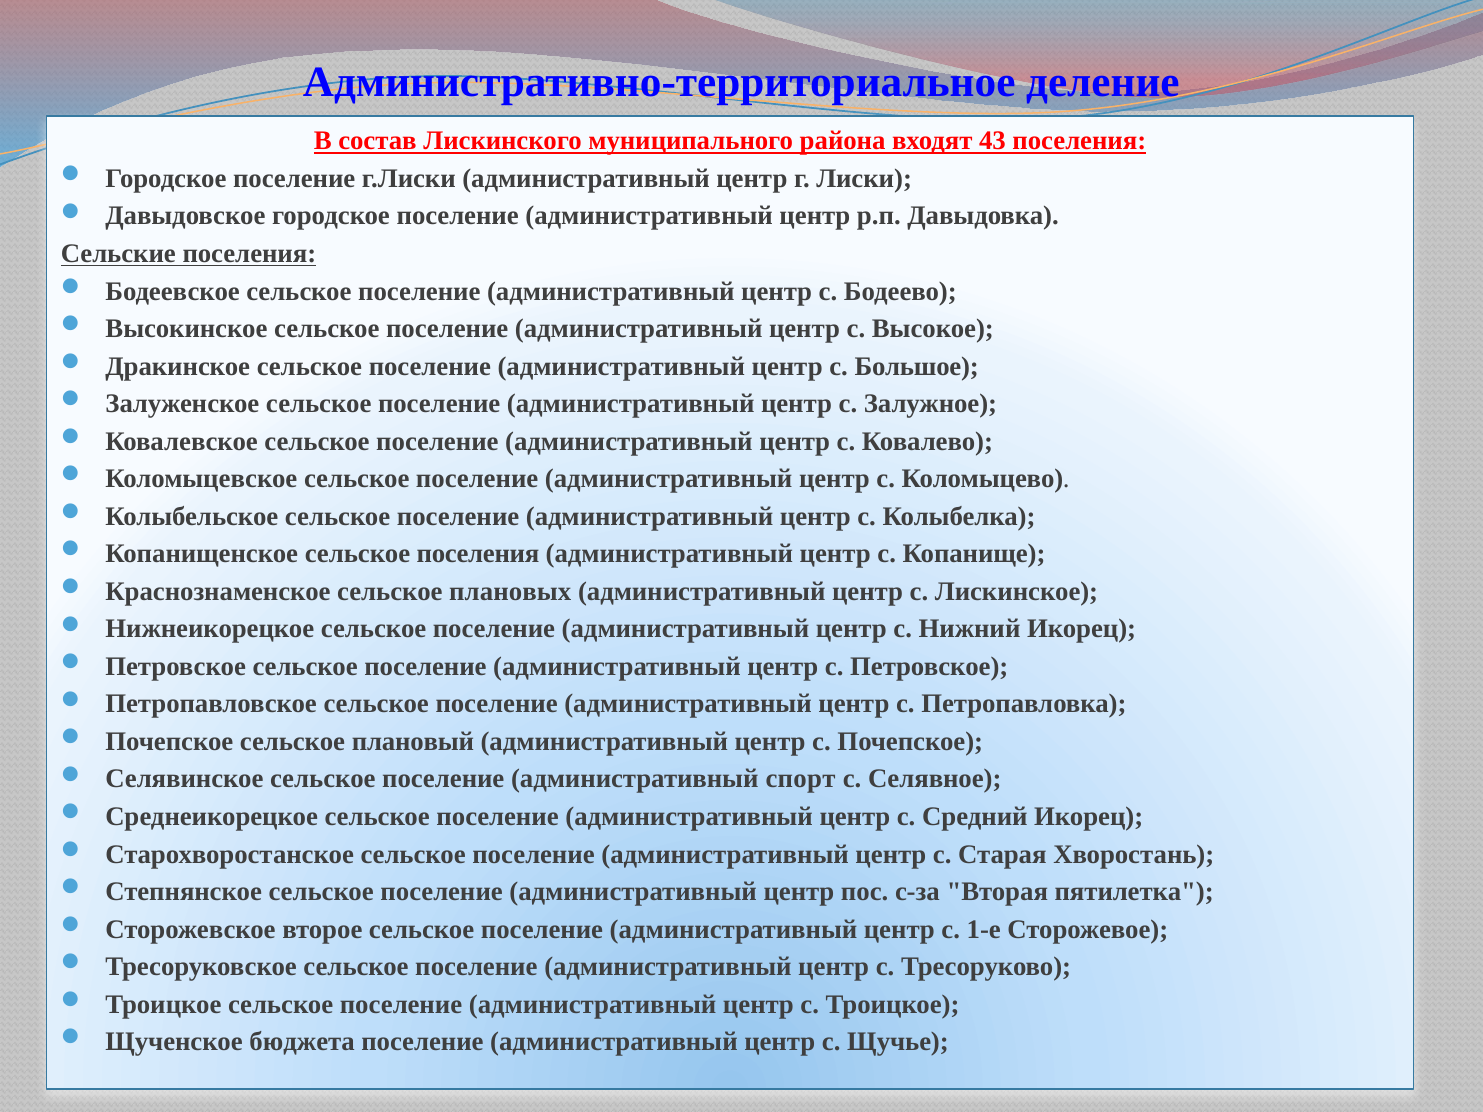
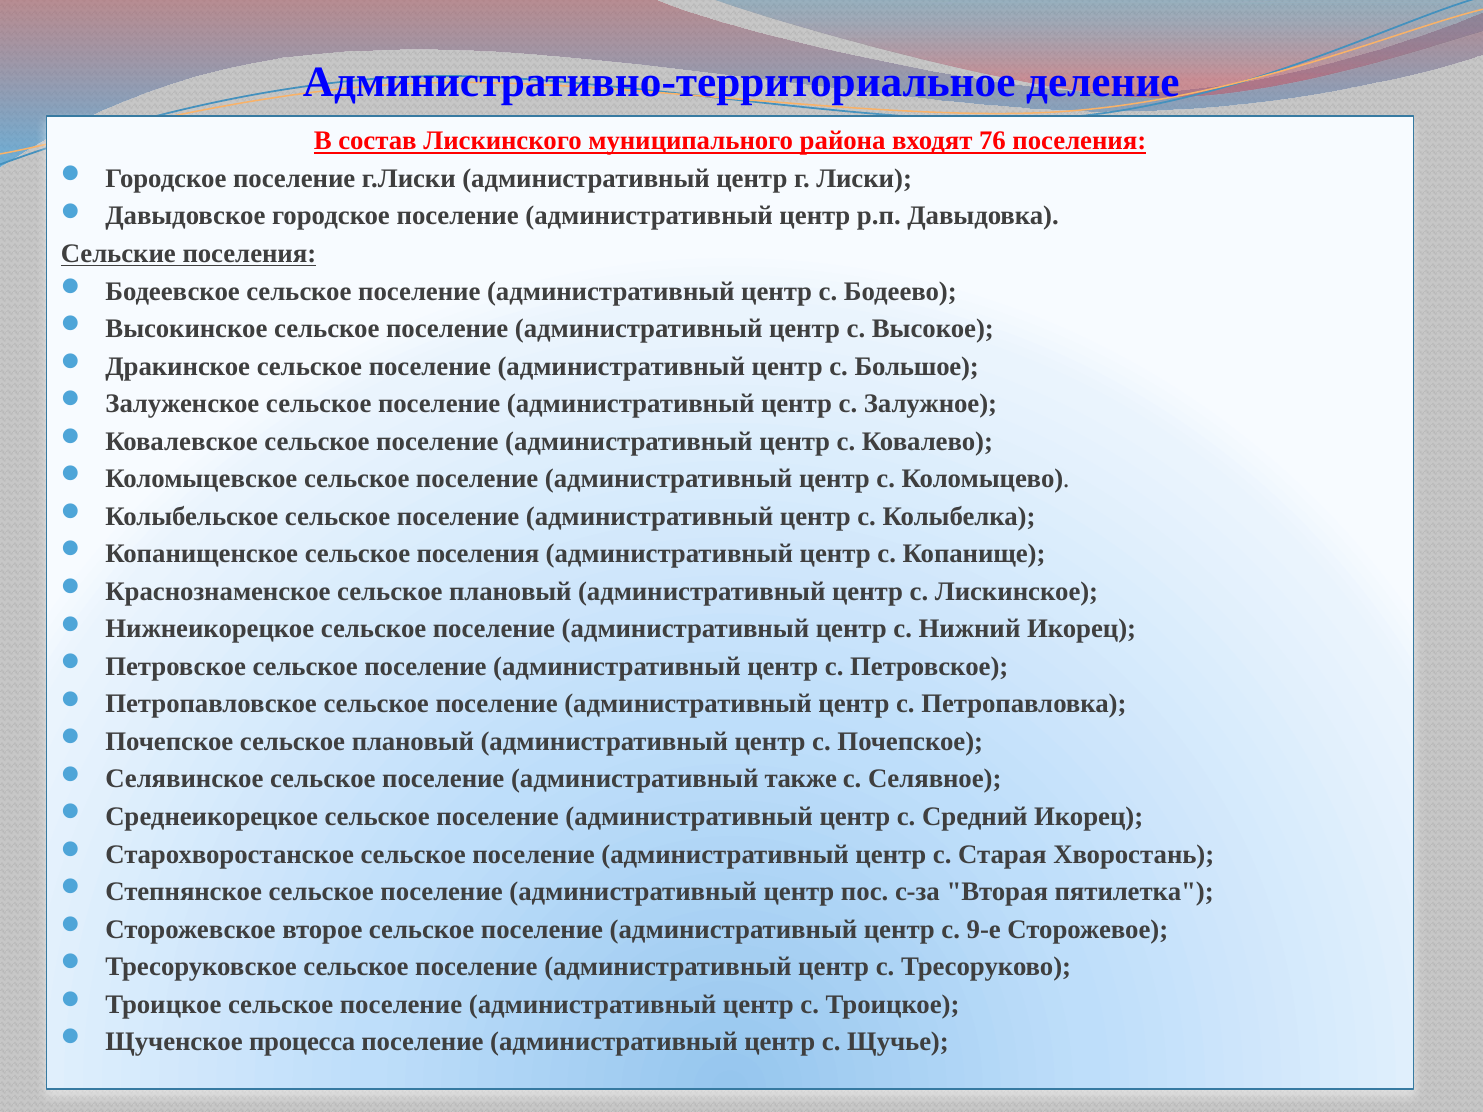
43: 43 -> 76 (992, 141)
Краснознаменское сельское плановых: плановых -> плановый (510, 592)
спорт: спорт -> также (801, 779)
1-е: 1-е -> 9-е (984, 929)
бюджета: бюджета -> процесса (302, 1042)
